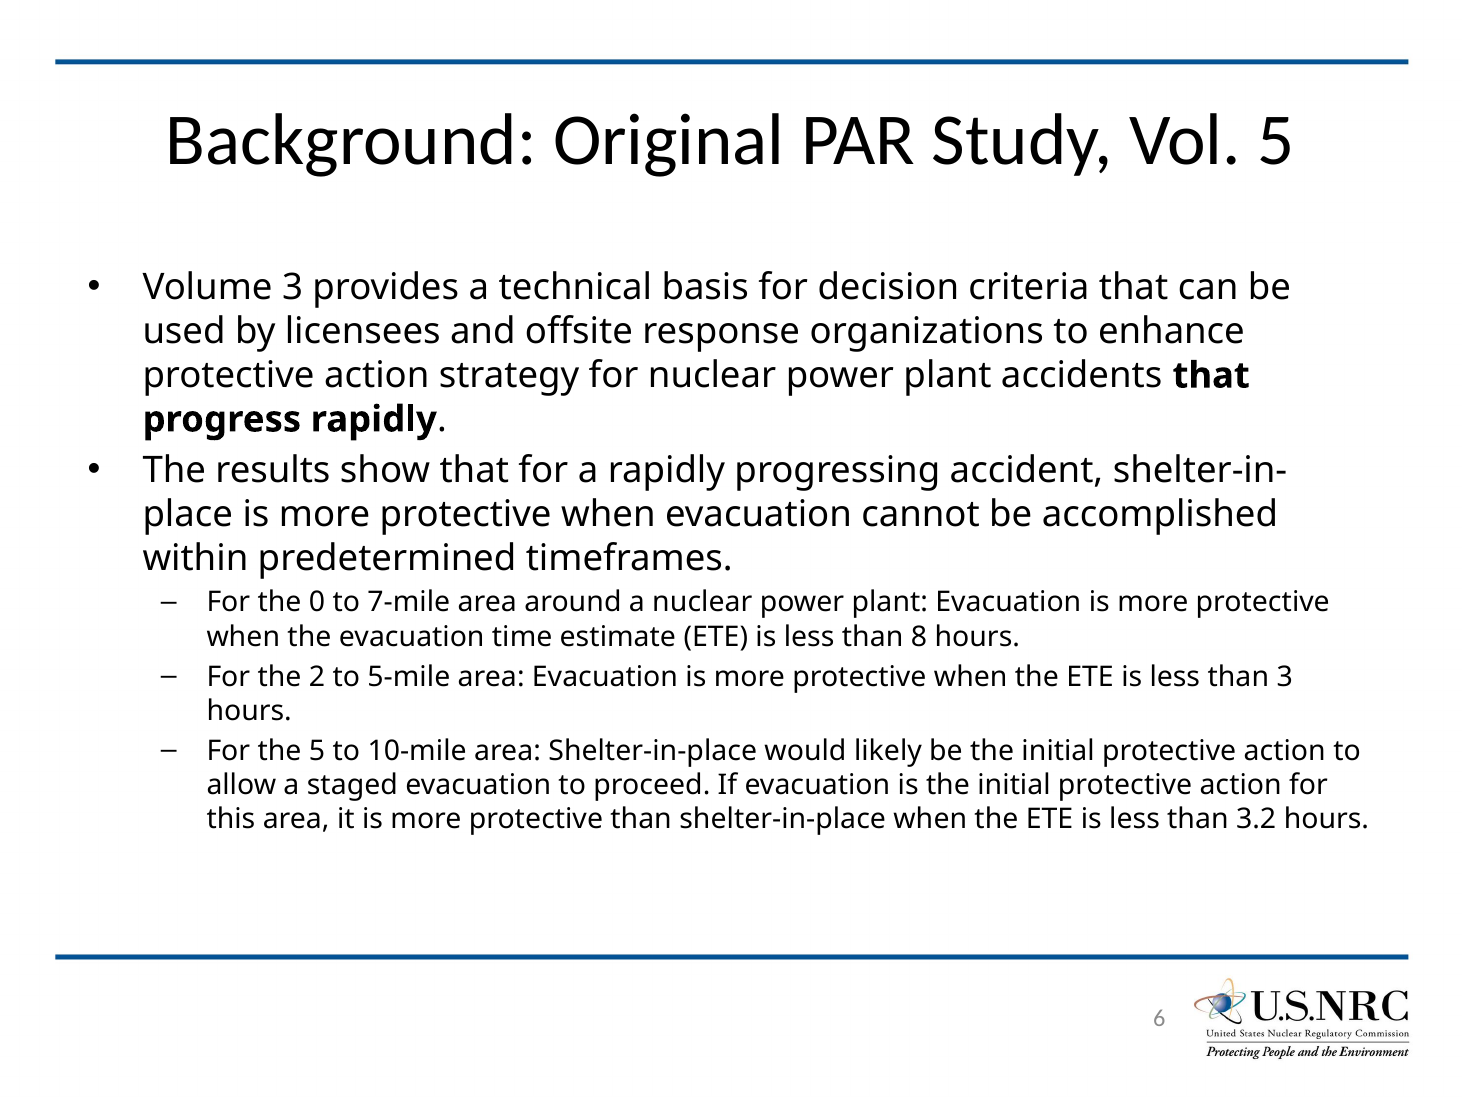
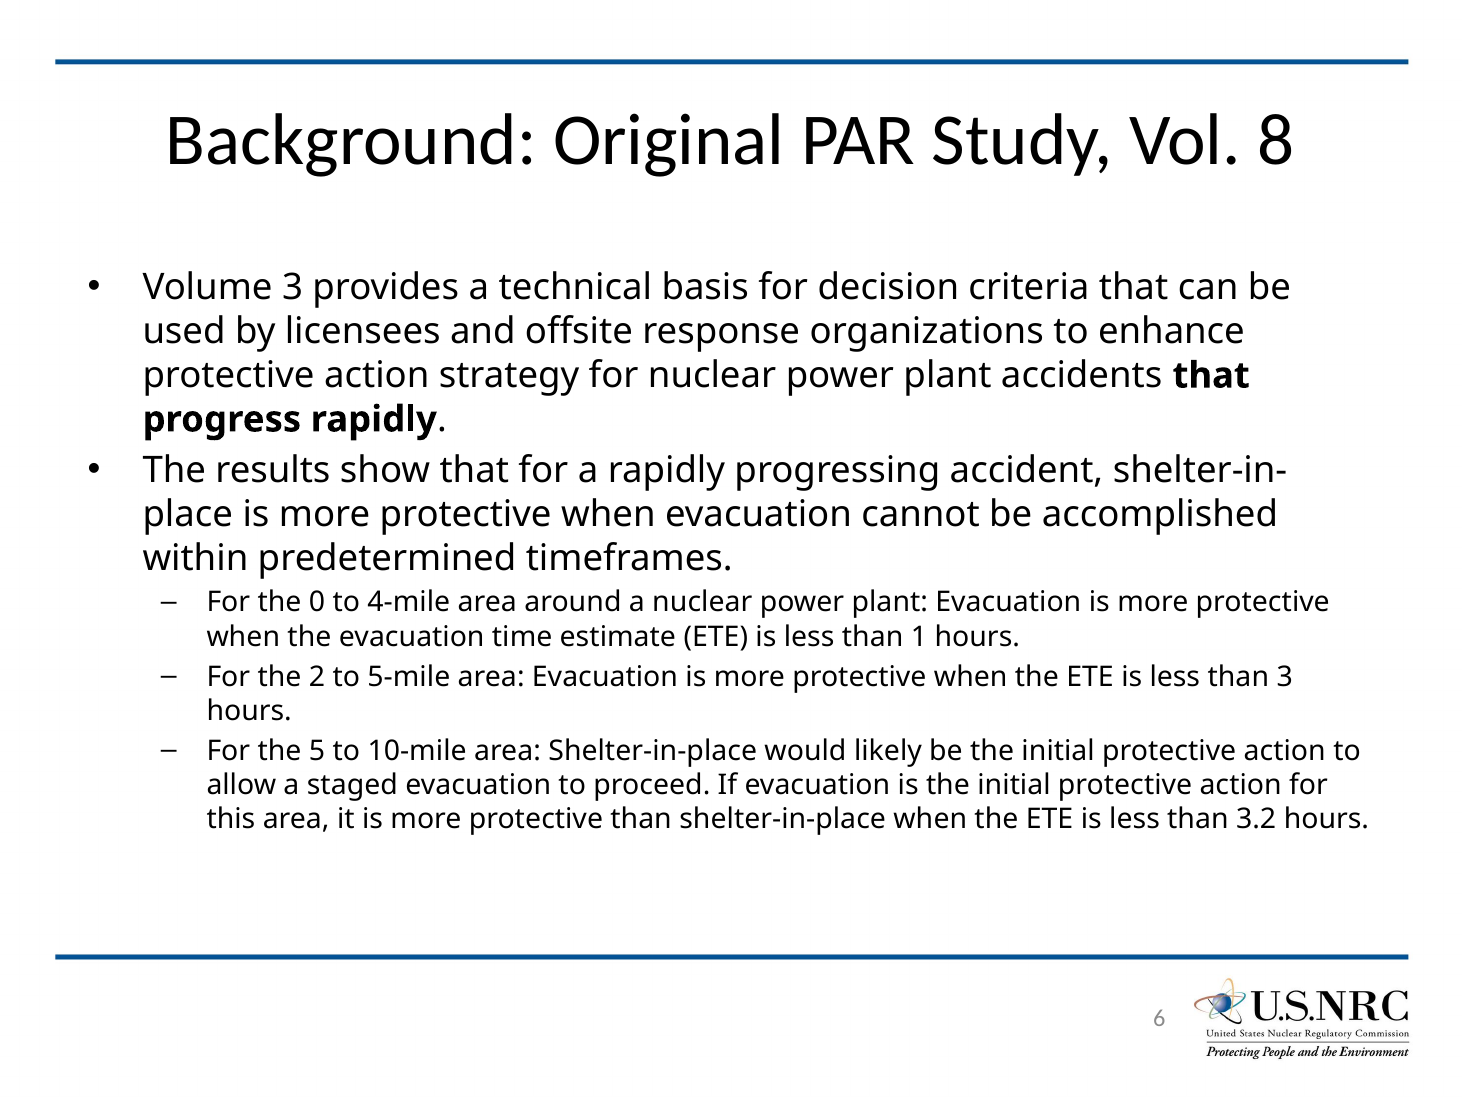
Vol 5: 5 -> 8 (1276, 140)
7-mile: 7-mile -> 4-mile (409, 602)
8: 8 -> 1 (919, 636)
